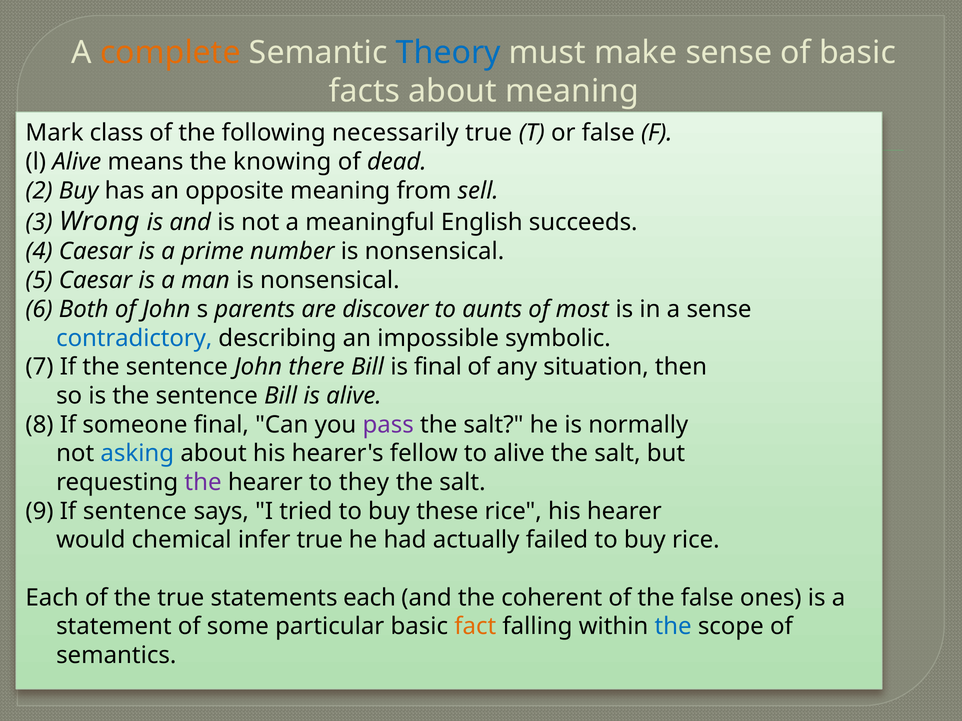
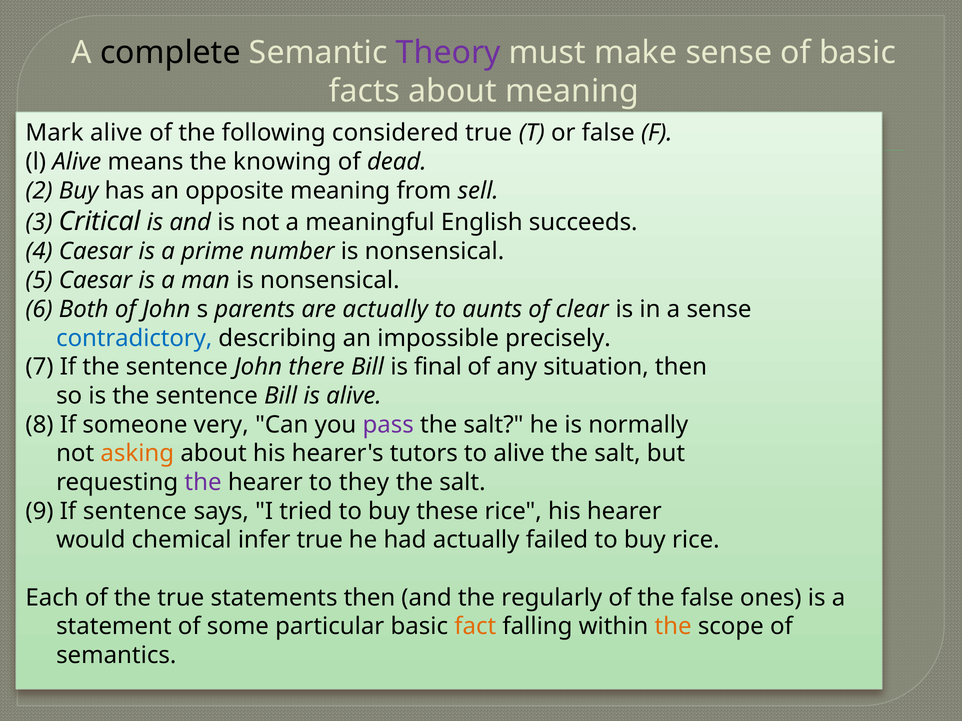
complete colour: orange -> black (170, 53)
Theory colour: blue -> purple (448, 53)
Mark class: class -> alive (116, 133)
necessarily: necessarily -> considered (395, 133)
Wrong: Wrong -> Critical (100, 221)
are discover: discover -> actually (385, 309)
most: most -> clear (582, 309)
symbolic: symbolic -> precisely (558, 338)
someone final: final -> very (221, 425)
asking colour: blue -> orange (137, 454)
fellow: fellow -> tutors (424, 454)
statements each: each -> then (369, 598)
coherent: coherent -> regularly (552, 598)
the colour: blue -> orange (673, 627)
